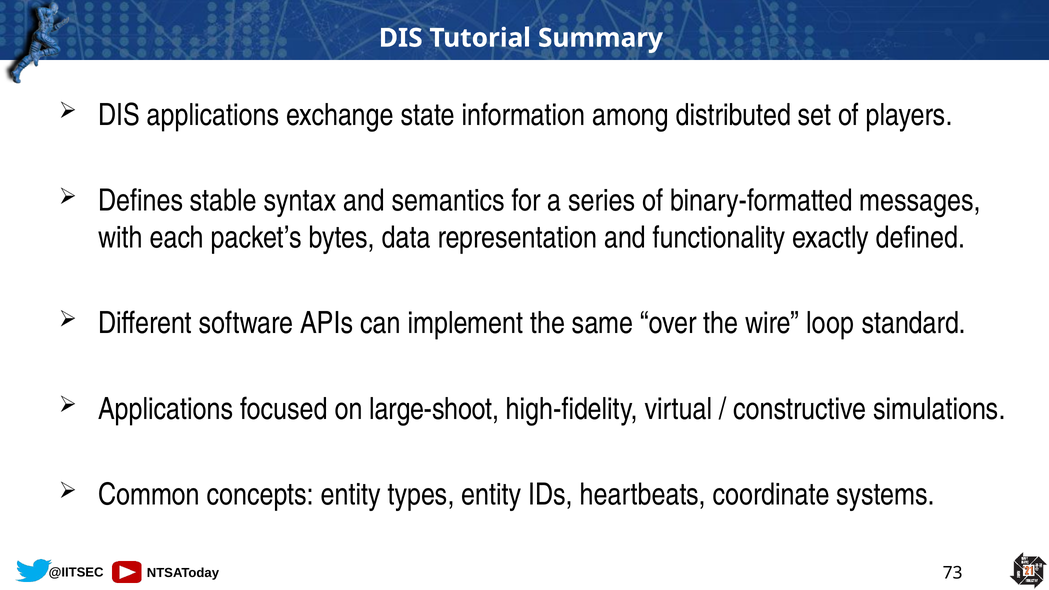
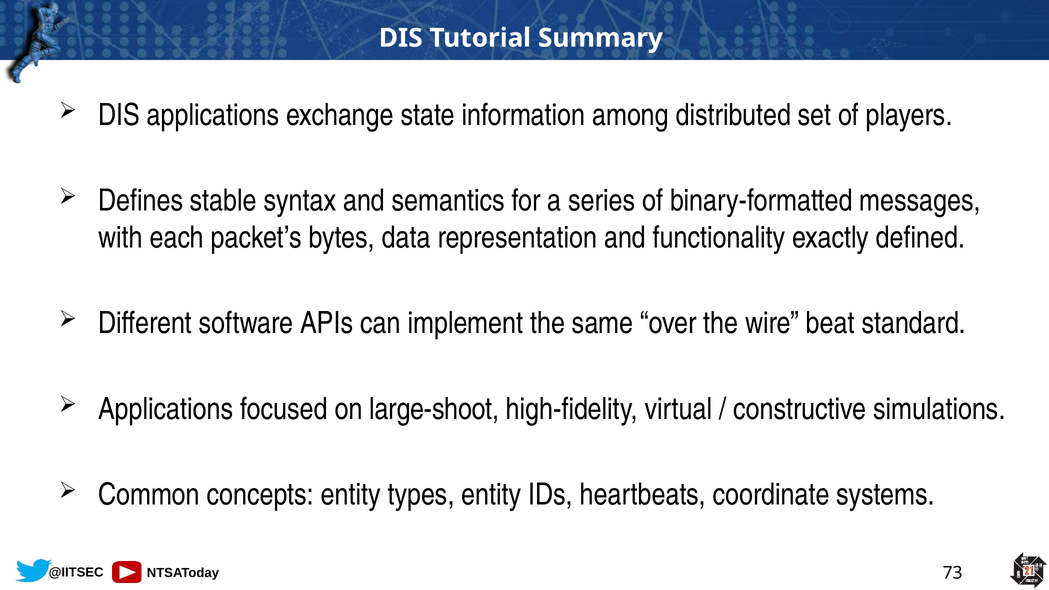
loop: loop -> beat (830, 323)
